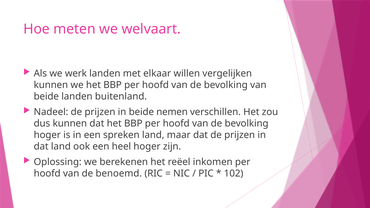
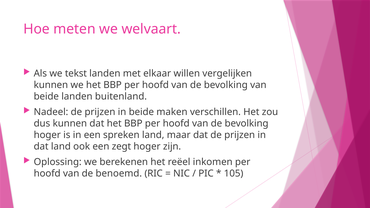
werk: werk -> tekst (76, 73)
nemen: nemen -> maken (172, 112)
heel: heel -> zegt (121, 147)
102: 102 -> 105 (234, 174)
